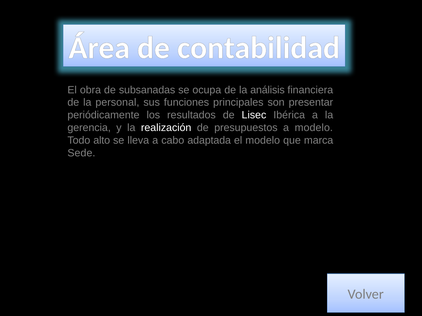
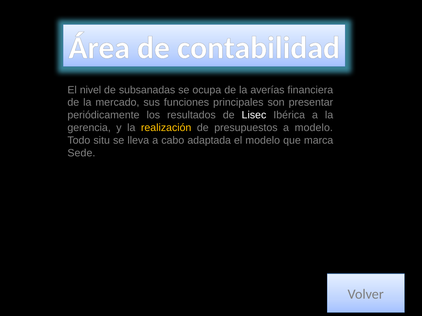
obra: obra -> nivel (90, 90)
análisis: análisis -> averías (267, 90)
personal: personal -> mercado (117, 103)
realización colour: white -> yellow (166, 128)
alto: alto -> situ (102, 141)
